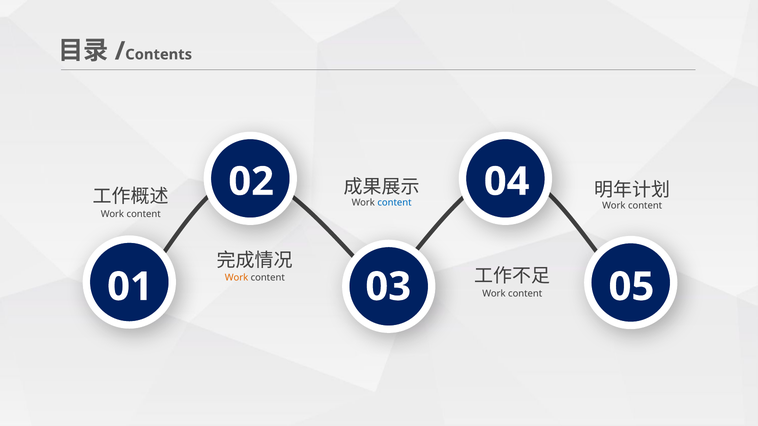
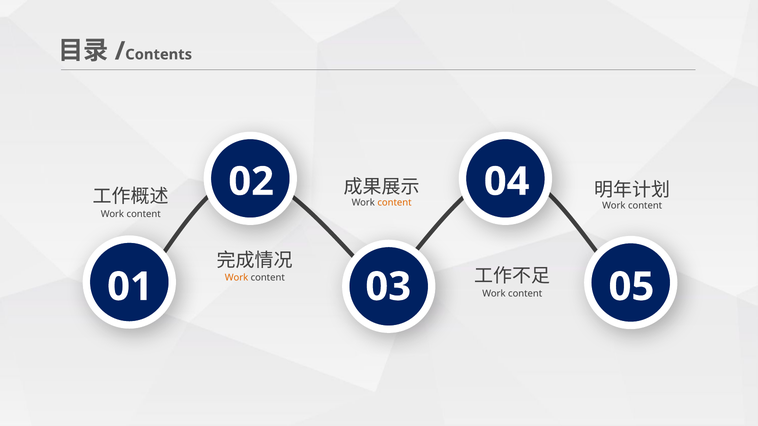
content colour: blue -> orange (395, 203)
